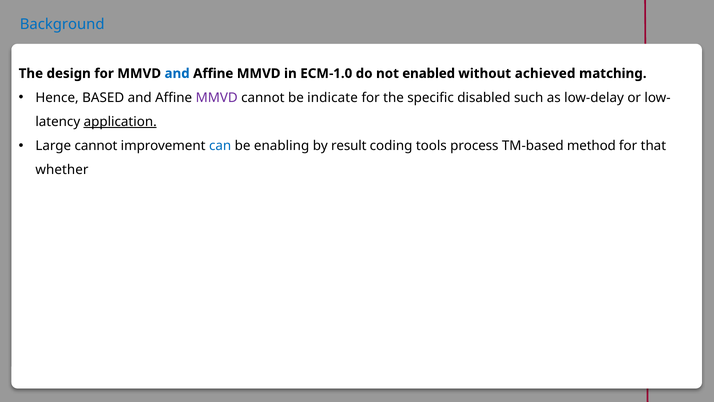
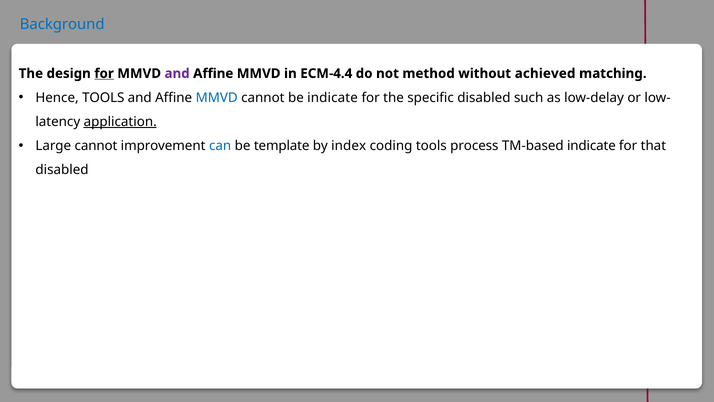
for underline: none -> present (104, 73)
and colour: blue -> purple (177, 73)
ECM-1.0: ECM-1.0 -> ECM-4.4 (326, 73)
enabled: enabled -> method (429, 73)
Hence BASED: BASED -> TOOLS (103, 98)
MMVD colour: purple -> blue (217, 98)
enabling: enabling -> template (282, 146)
result: result -> index (349, 146)
TM-based method: method -> indicate (591, 146)
whether: whether -> disabled (62, 170)
